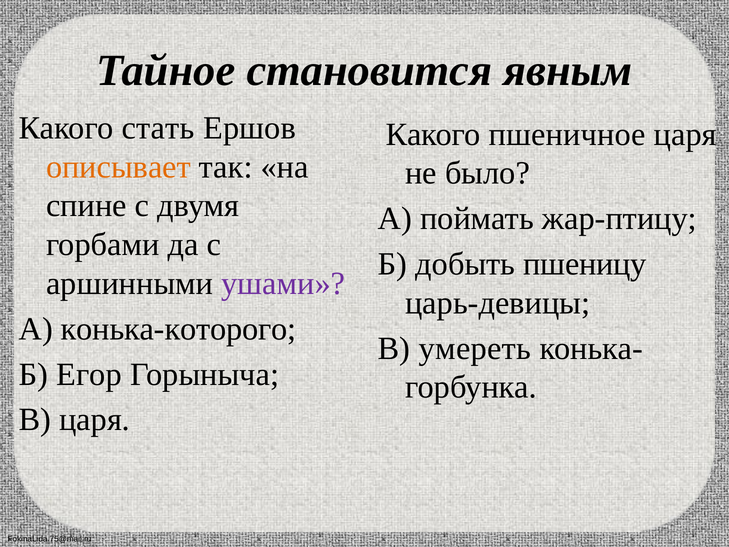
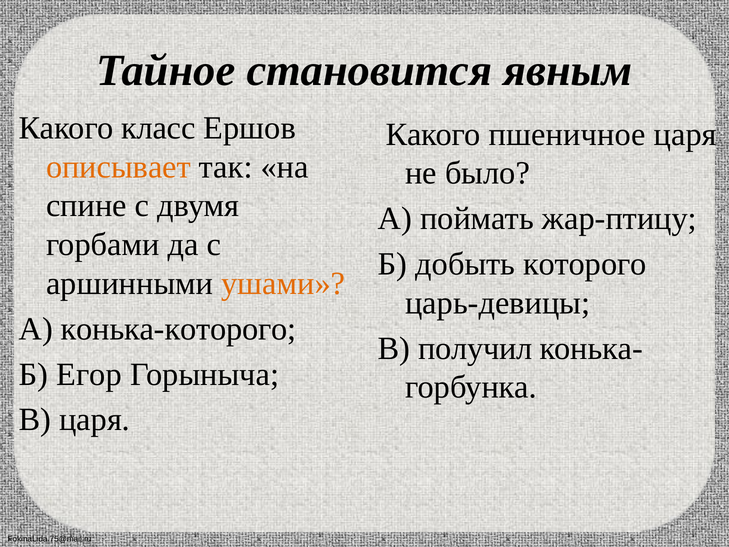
стать: стать -> класс (158, 128)
пшеницу: пшеницу -> которого (585, 264)
ушами colour: purple -> orange (283, 283)
умереть: умереть -> получил (475, 348)
